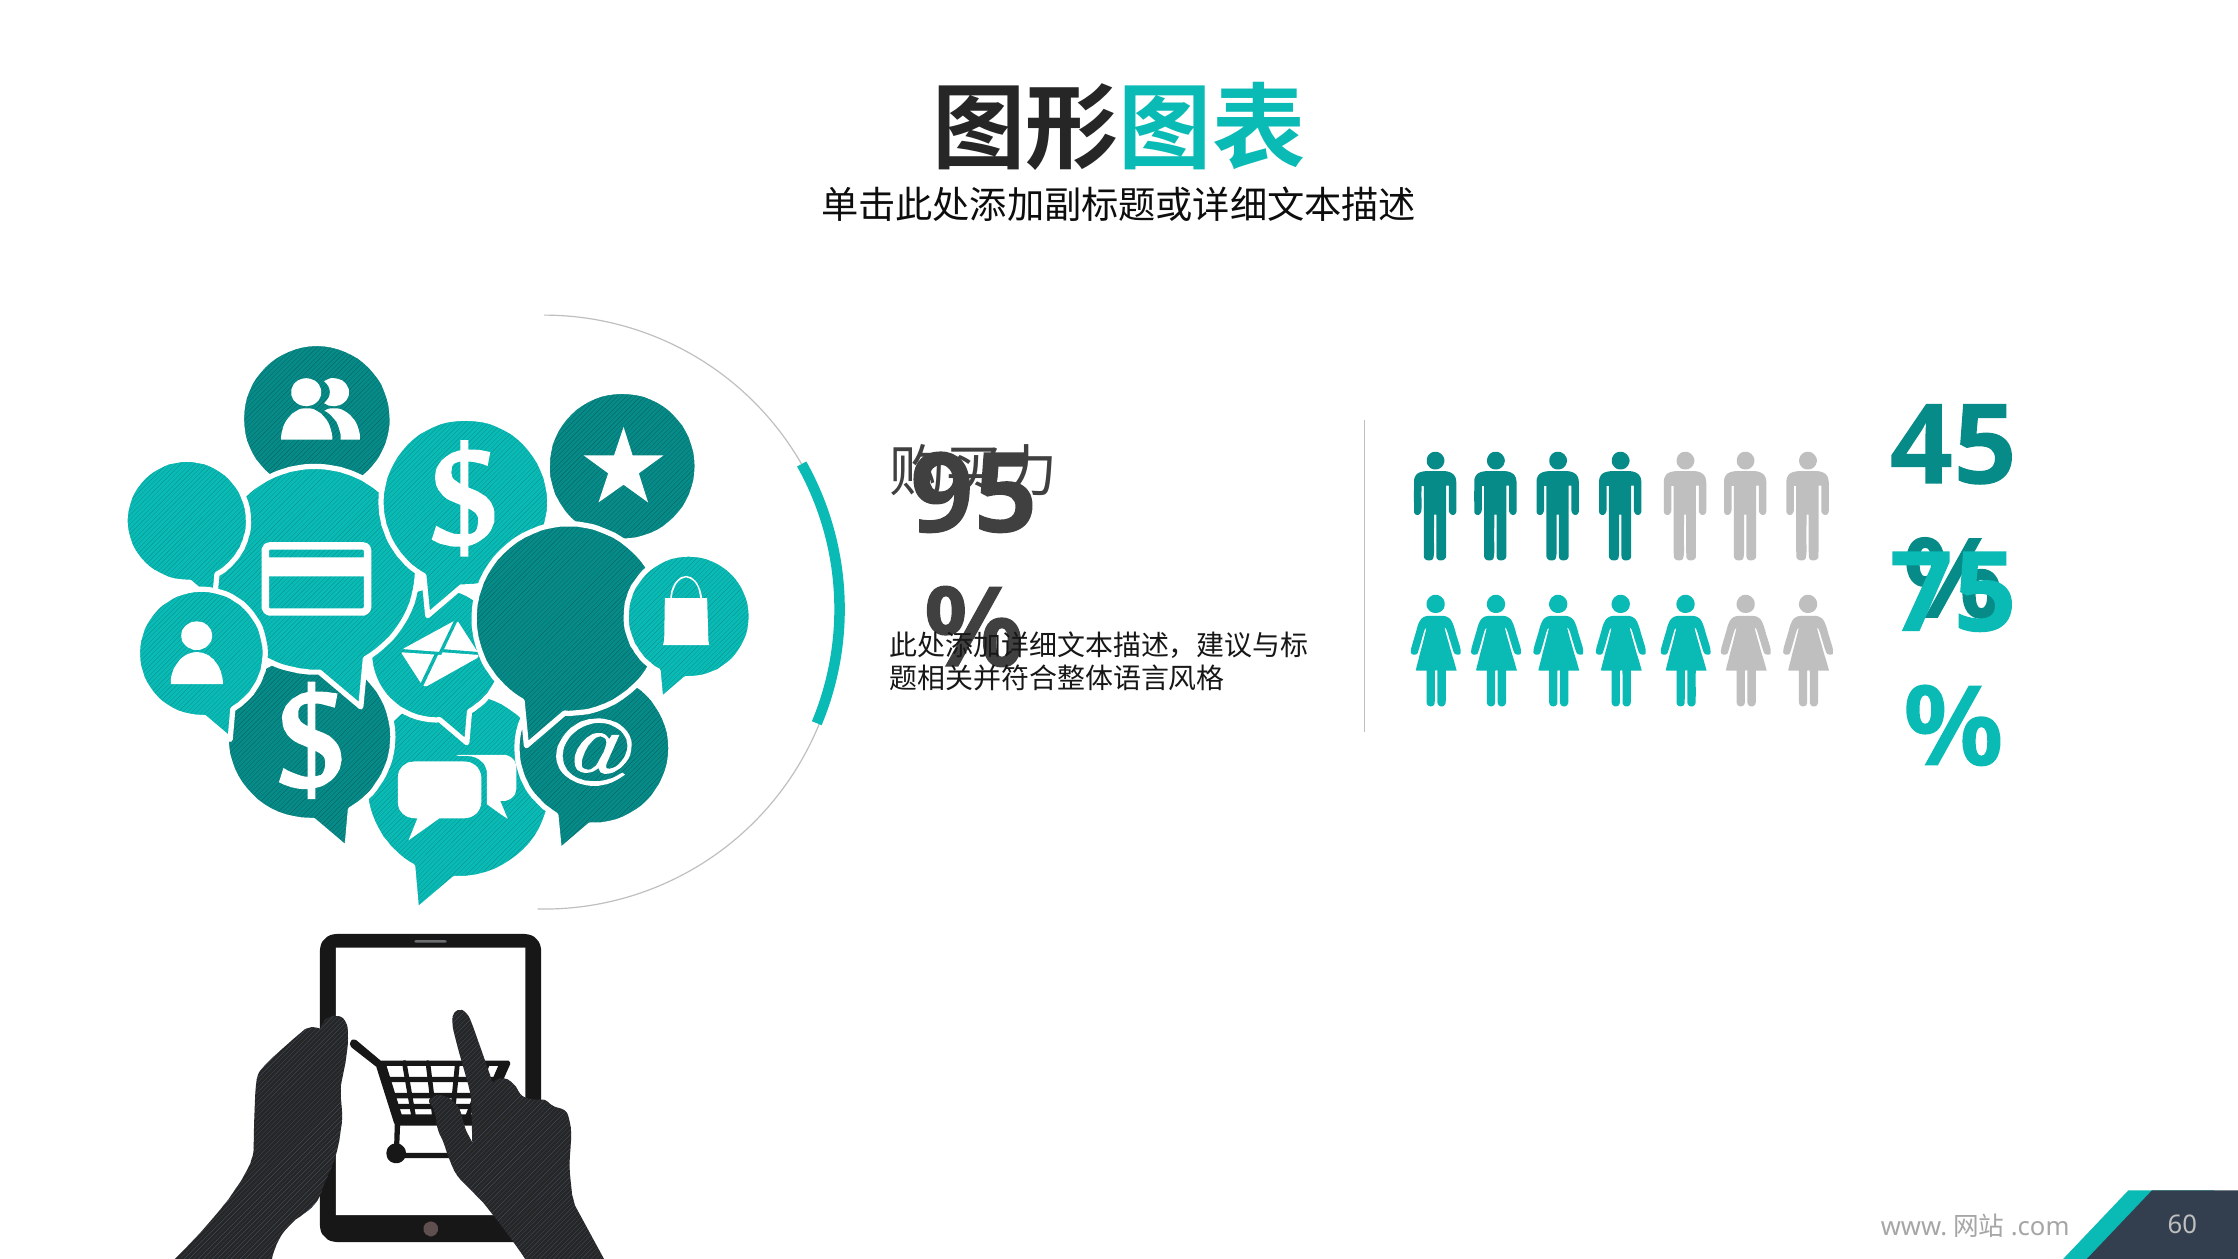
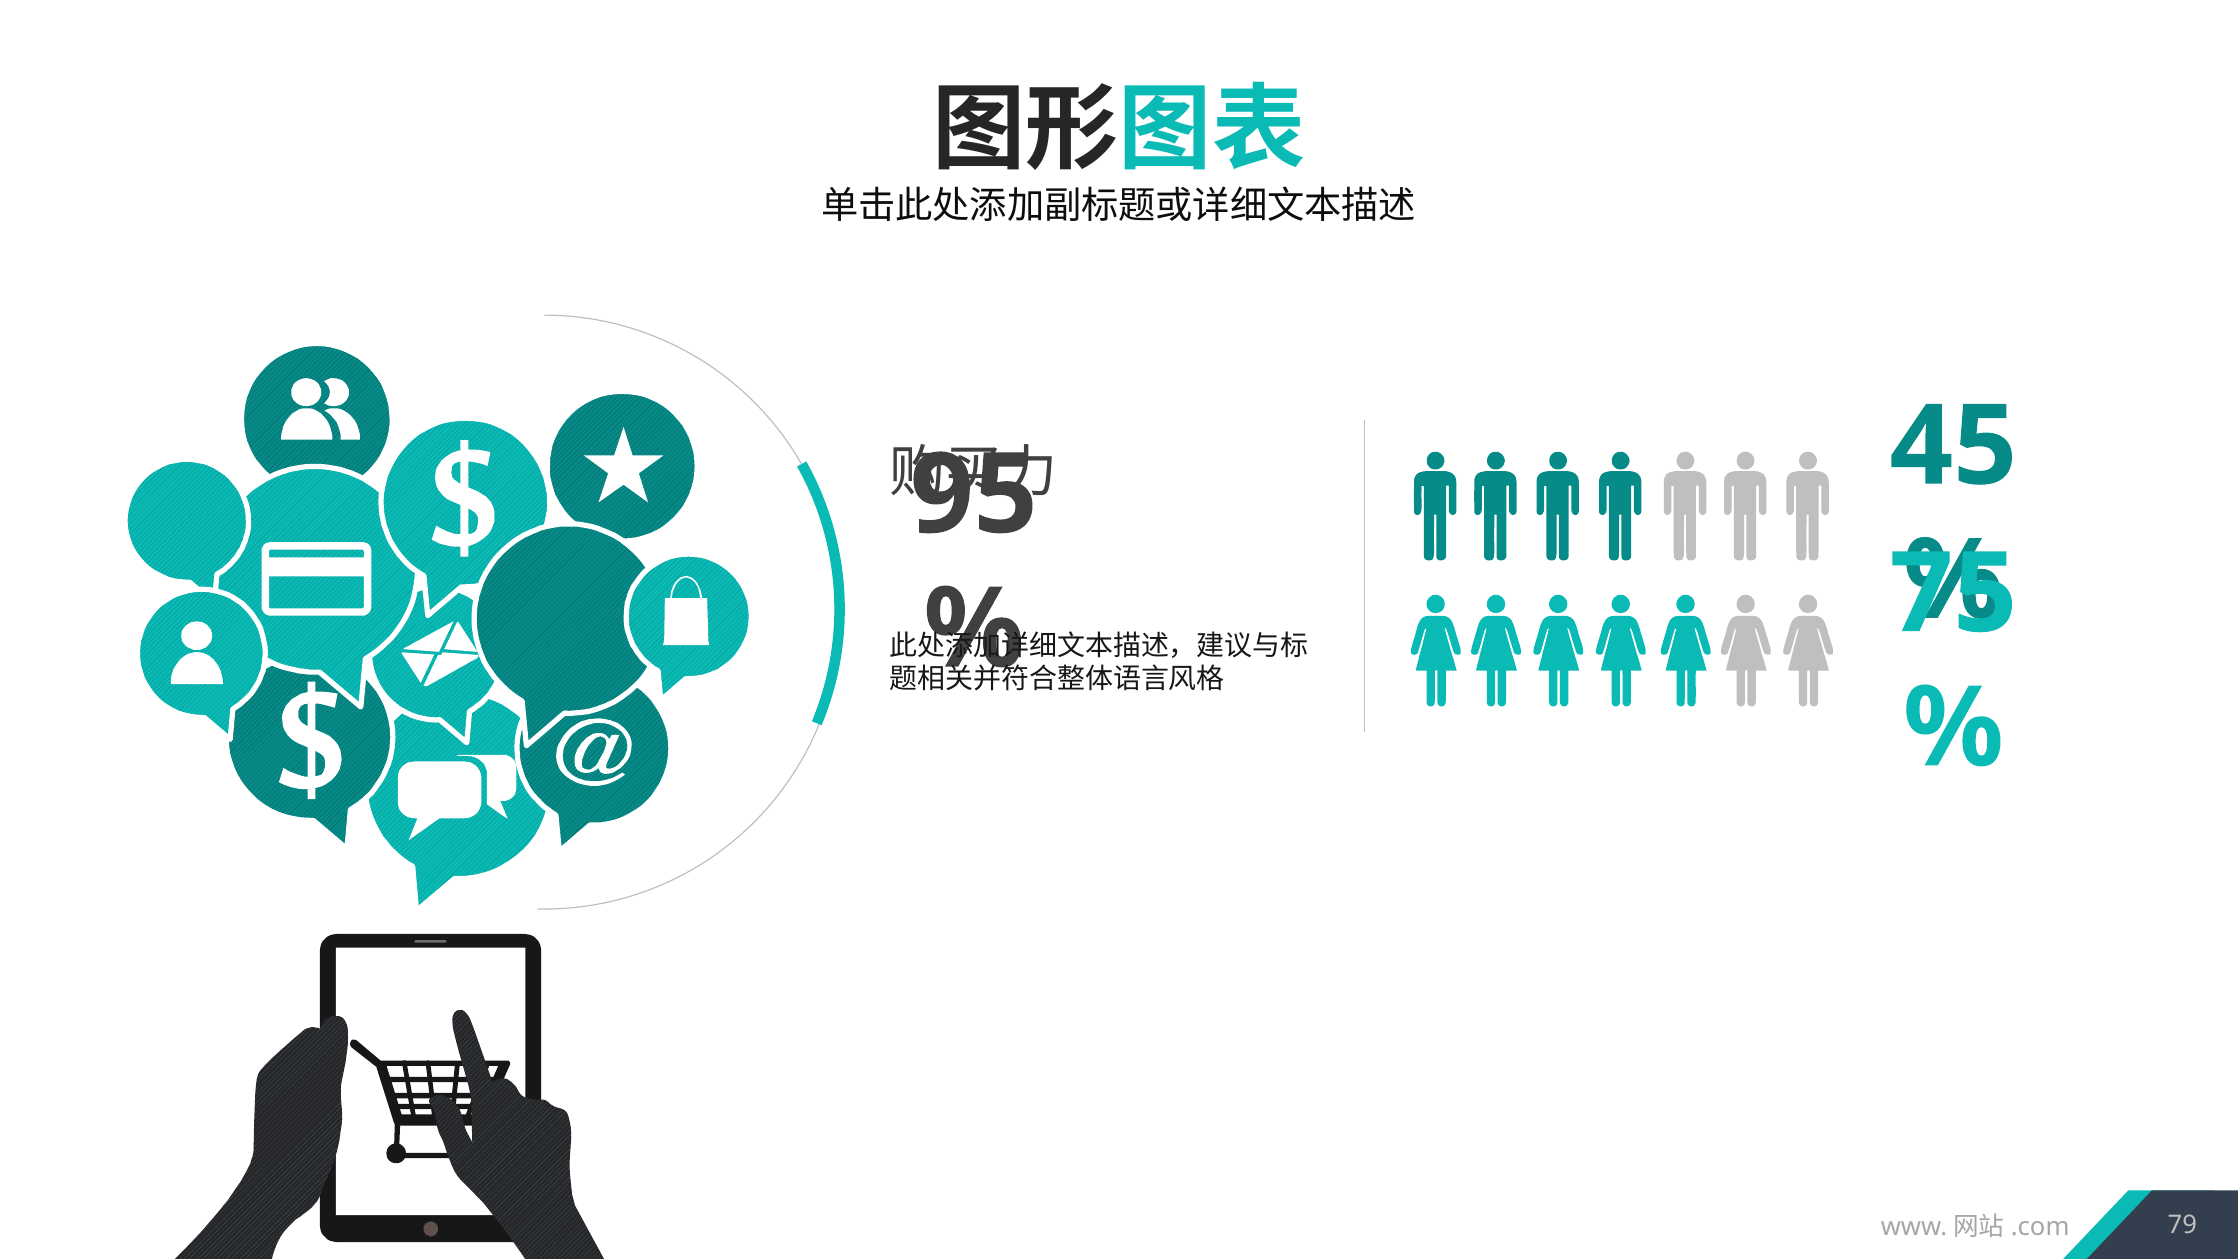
60: 60 -> 79 (2182, 1225)
